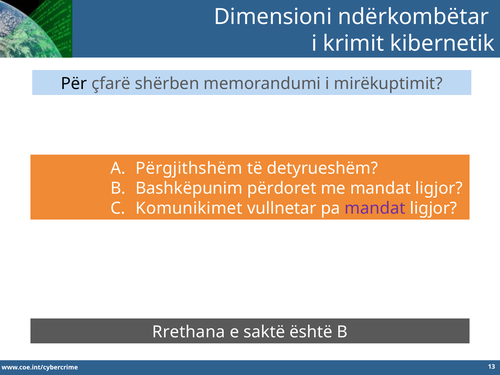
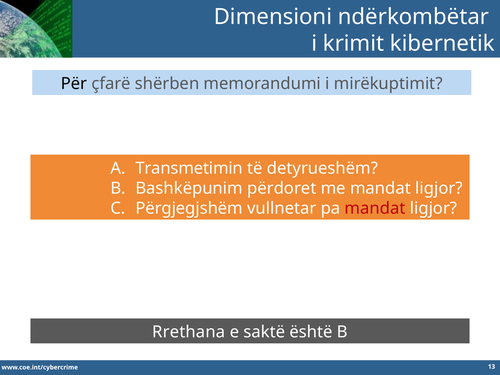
Përgjithshëm: Përgjithshëm -> Transmetimin (189, 168)
Komunikimet: Komunikimet -> Përgjegjshëm (189, 208)
mandat colour: purple -> red (375, 208)
